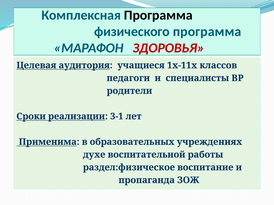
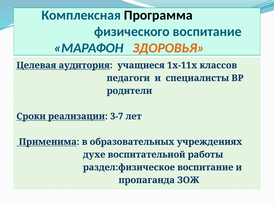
физического программа: программа -> воспитание (207, 32)
ЗДОРОВЬЯ colour: red -> orange (169, 48)
3-1: 3-1 -> 3-7 (117, 117)
